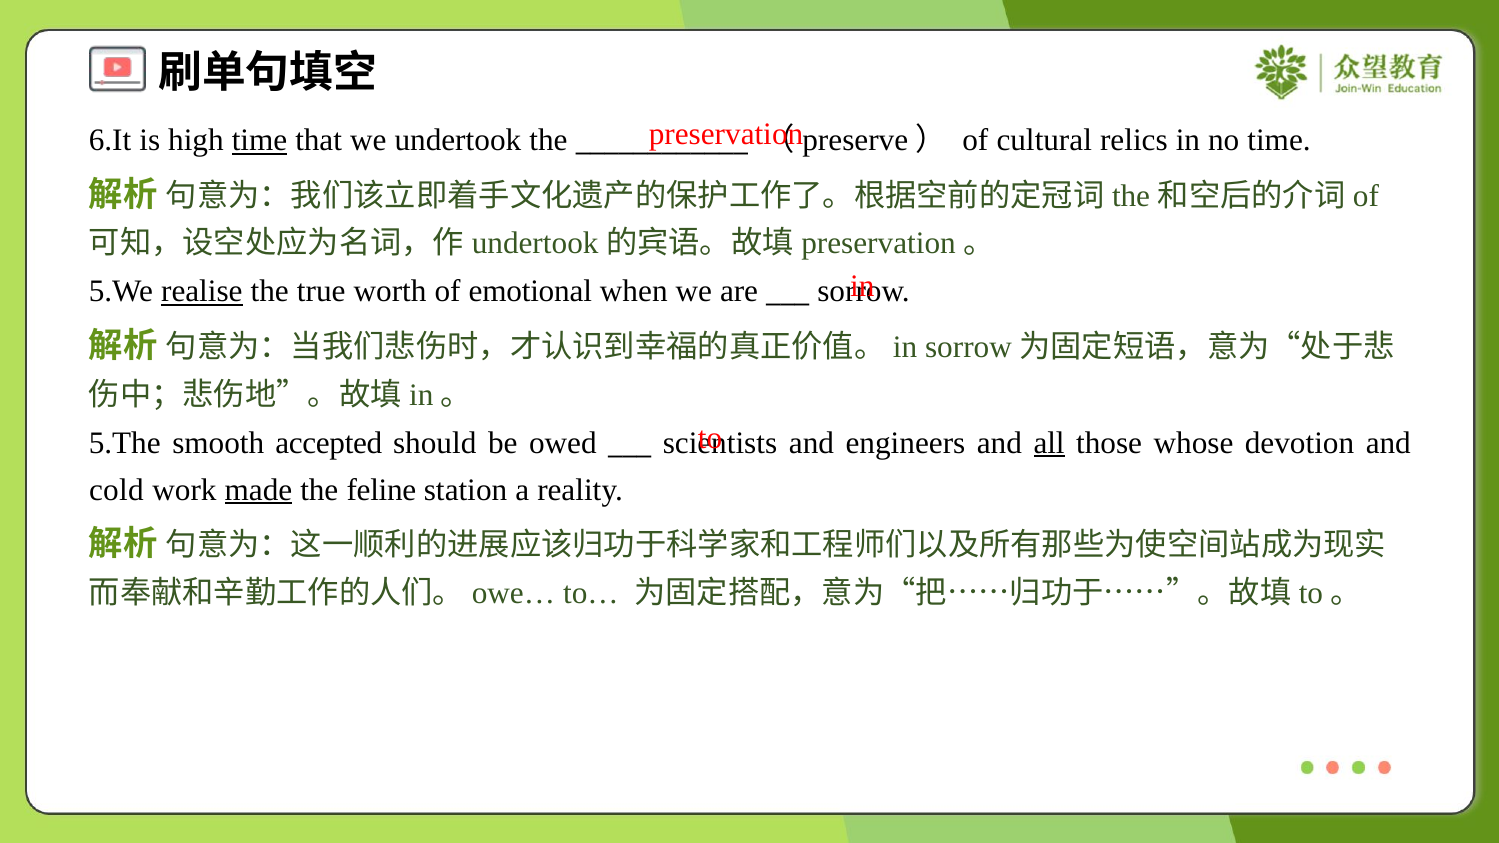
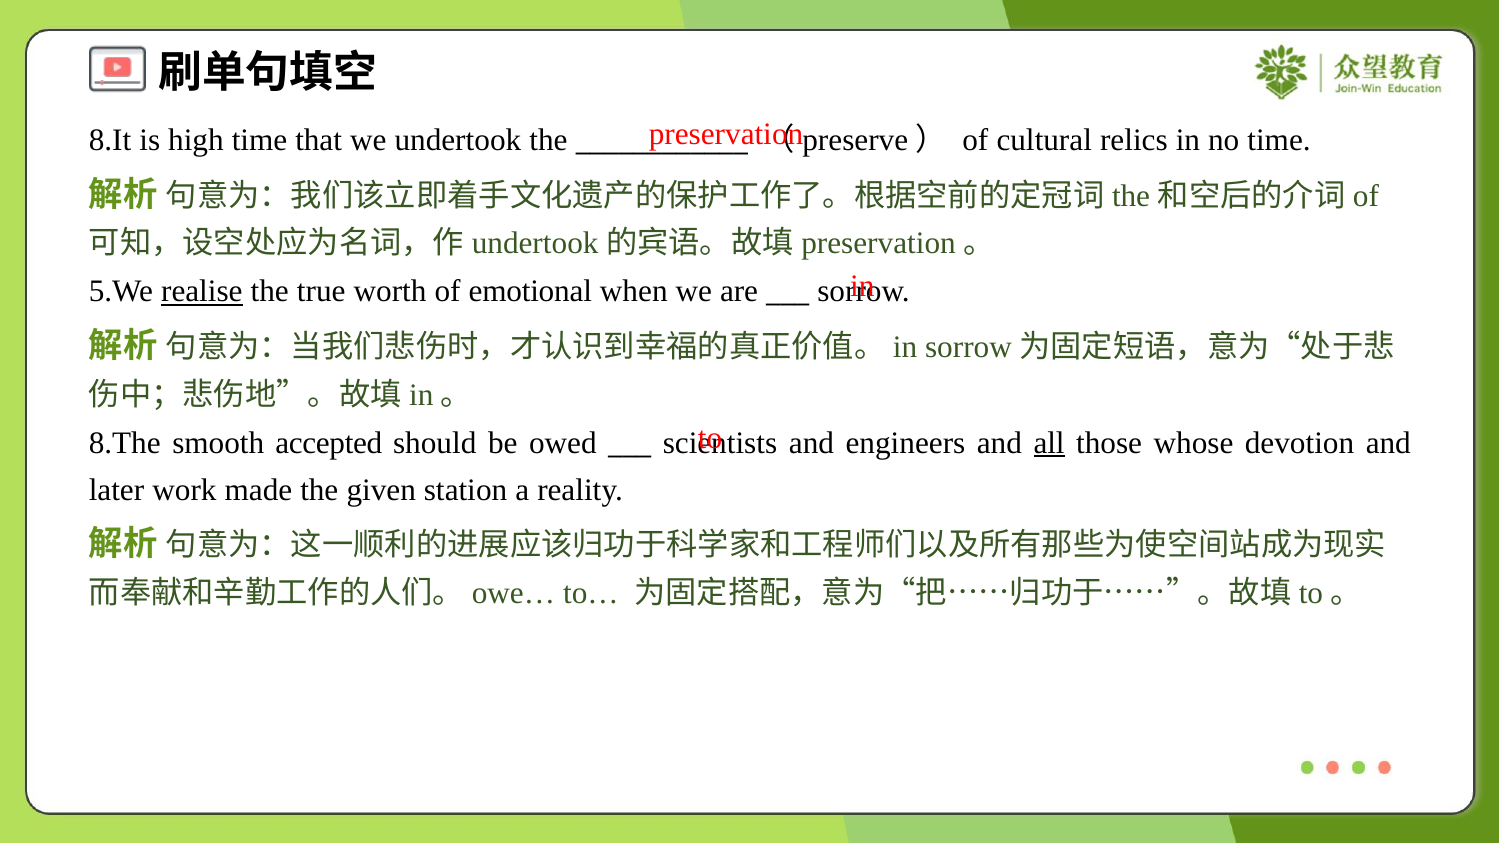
6.It: 6.It -> 8.It (110, 140)
time underline: present -> none (259, 140)
5.The: 5.The -> 8.The (125, 443)
cold: cold -> later (117, 490)
made underline: present -> none (258, 490)
feline: feline -> given (381, 490)
